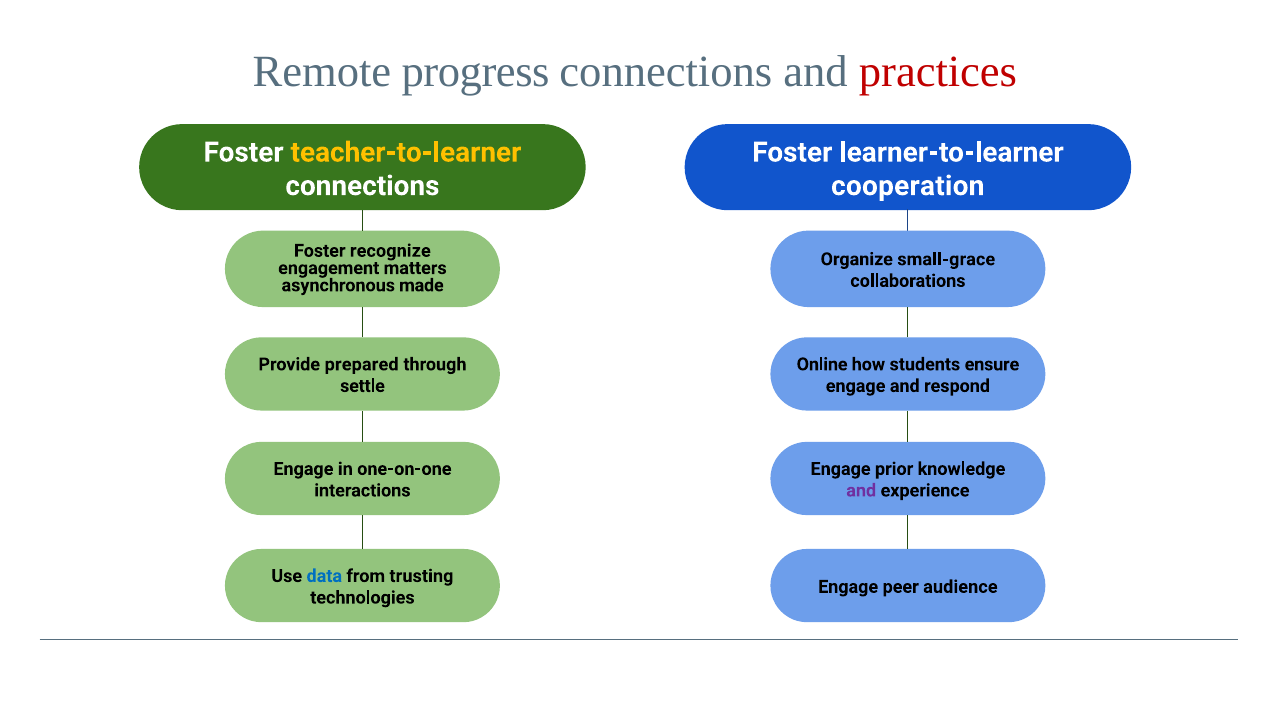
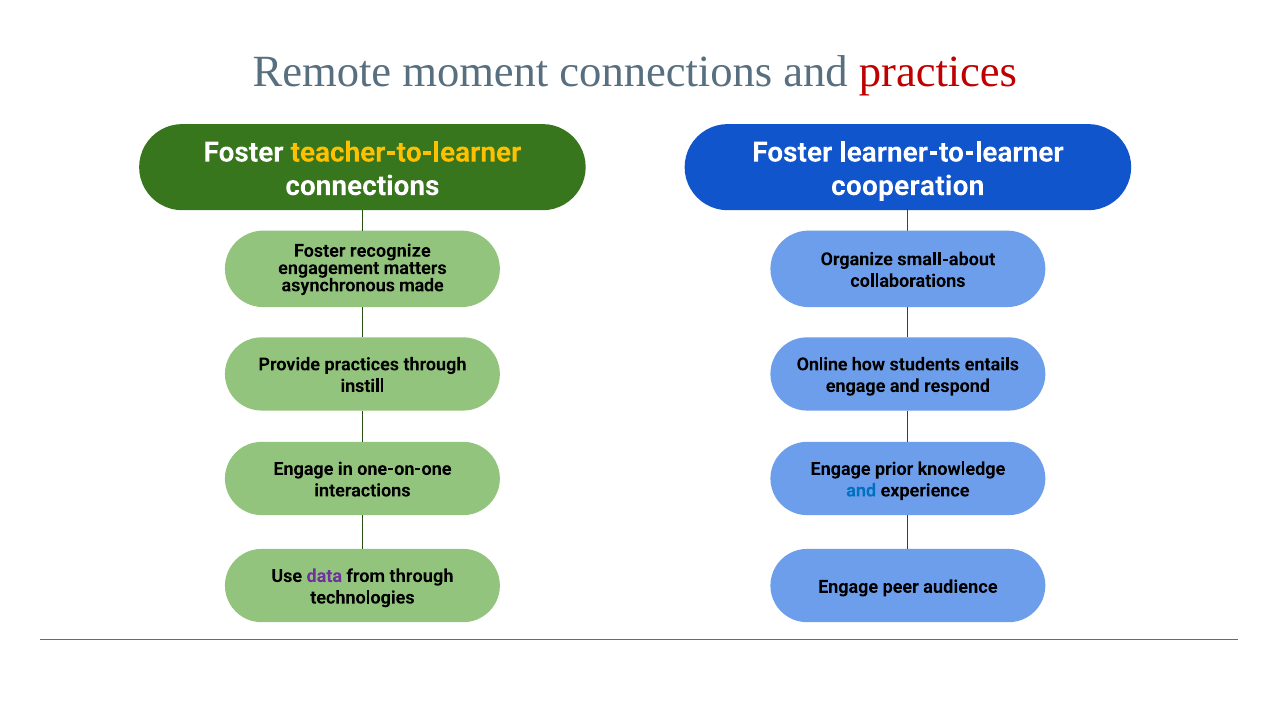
progress: progress -> moment (475, 72)
small-grace: small-grace -> small-about (946, 259)
Provide prepared: prepared -> practices (362, 364)
ensure: ensure -> entails (992, 364)
settle: settle -> instill (362, 386)
and colour: purple -> blue (861, 490)
data colour: blue -> purple (324, 576)
from trusting: trusting -> through (421, 576)
